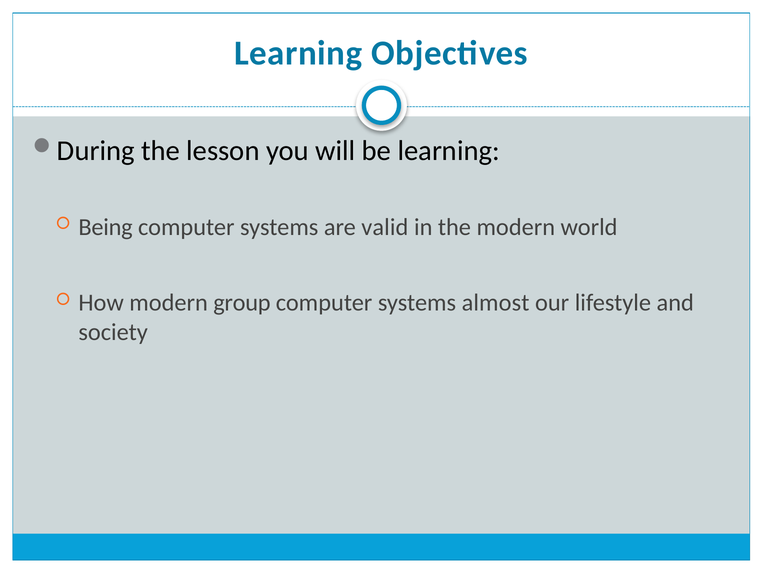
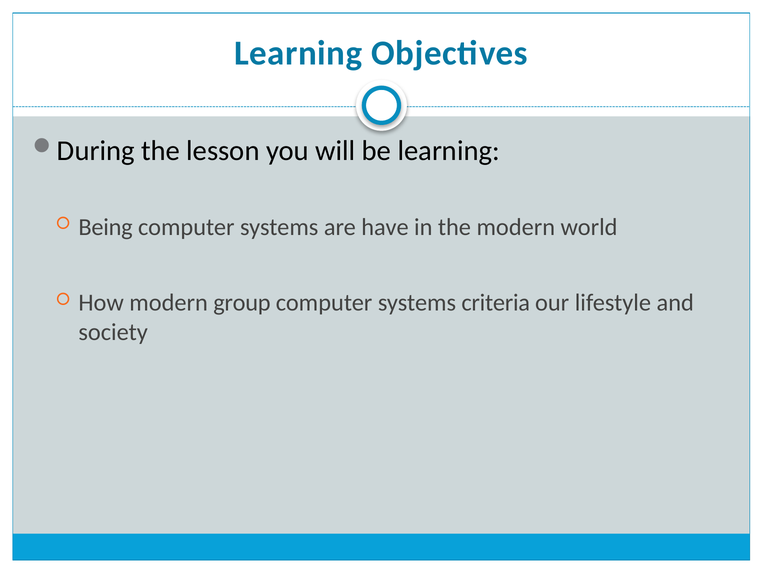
valid: valid -> have (385, 227)
almost: almost -> criteria (496, 303)
